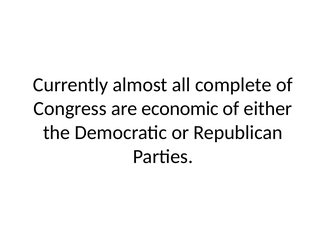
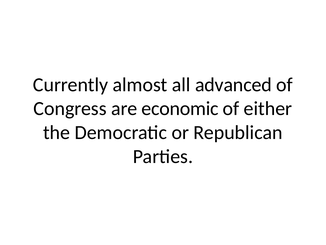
complete: complete -> advanced (233, 85)
